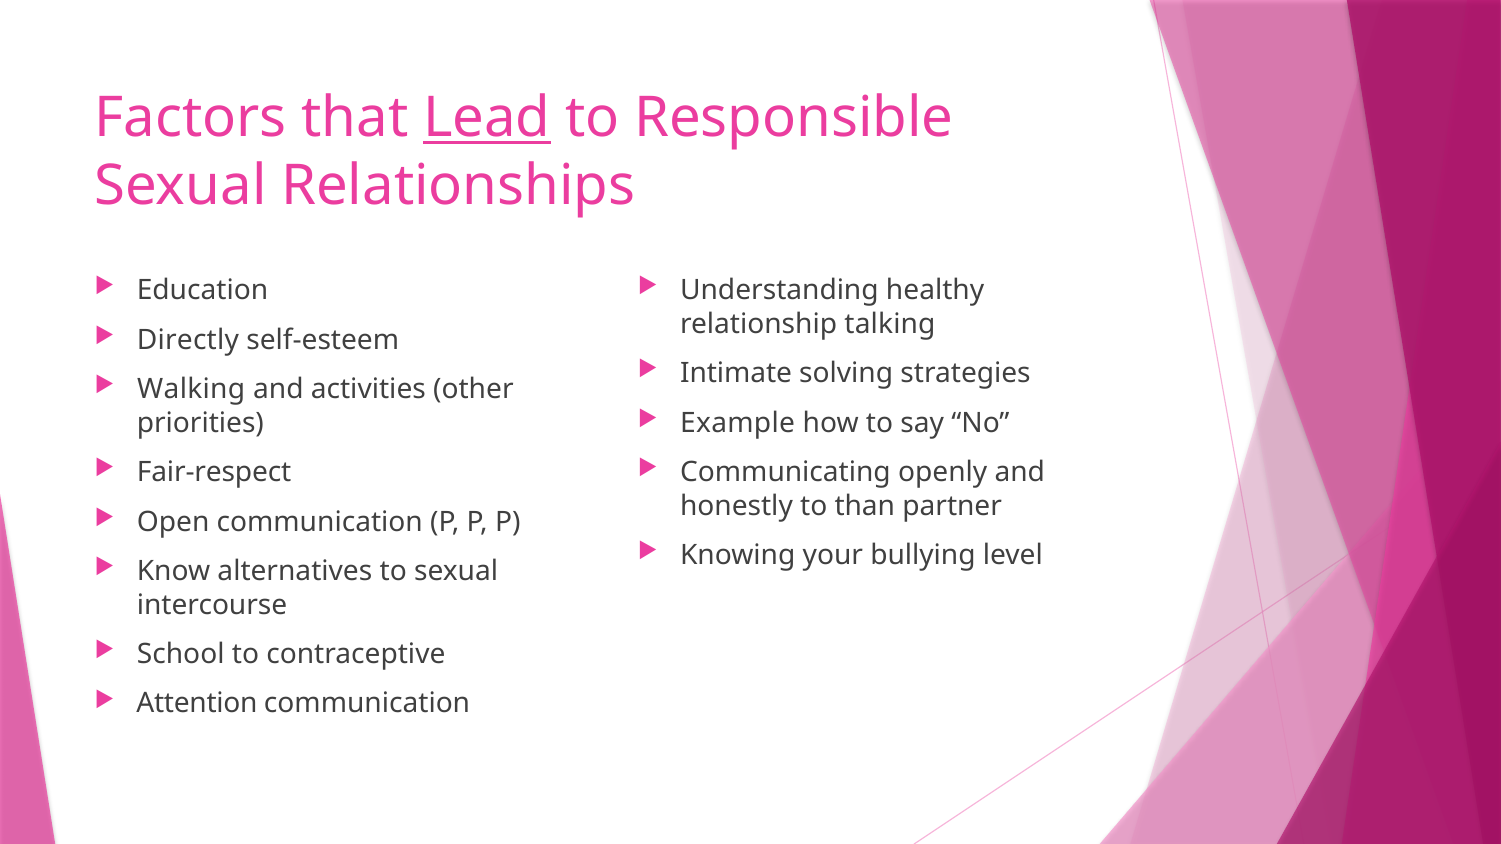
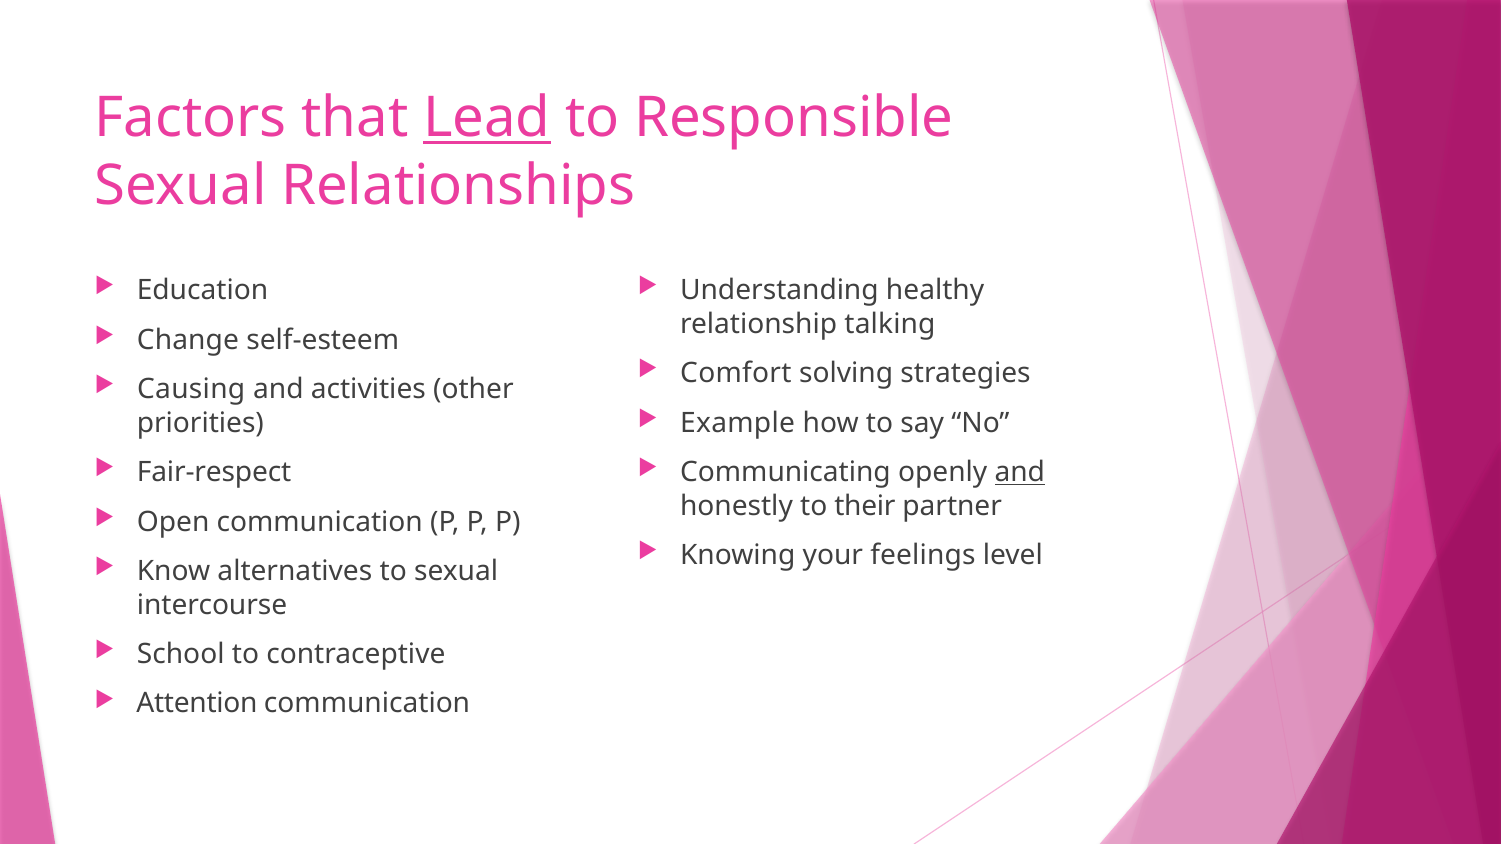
Directly: Directly -> Change (188, 340)
Intimate: Intimate -> Comfort (736, 374)
Walking: Walking -> Causing (191, 389)
and underline: none -> present (1020, 473)
than: than -> their (865, 506)
bullying: bullying -> feelings (923, 556)
